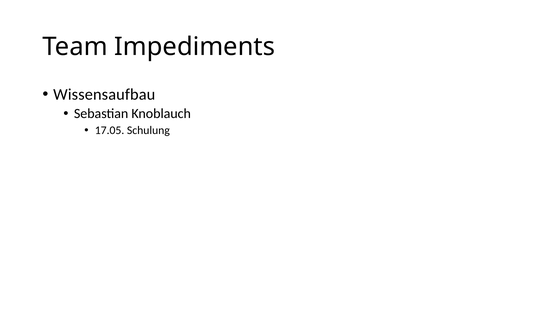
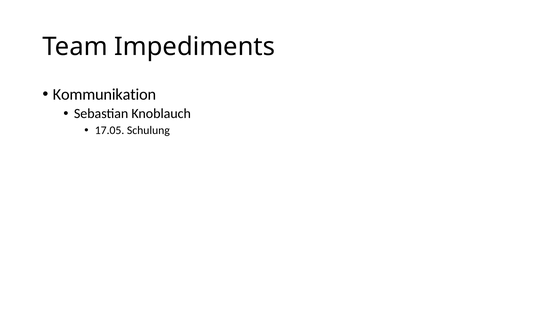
Wissensaufbau: Wissensaufbau -> Kommunikation (104, 94)
